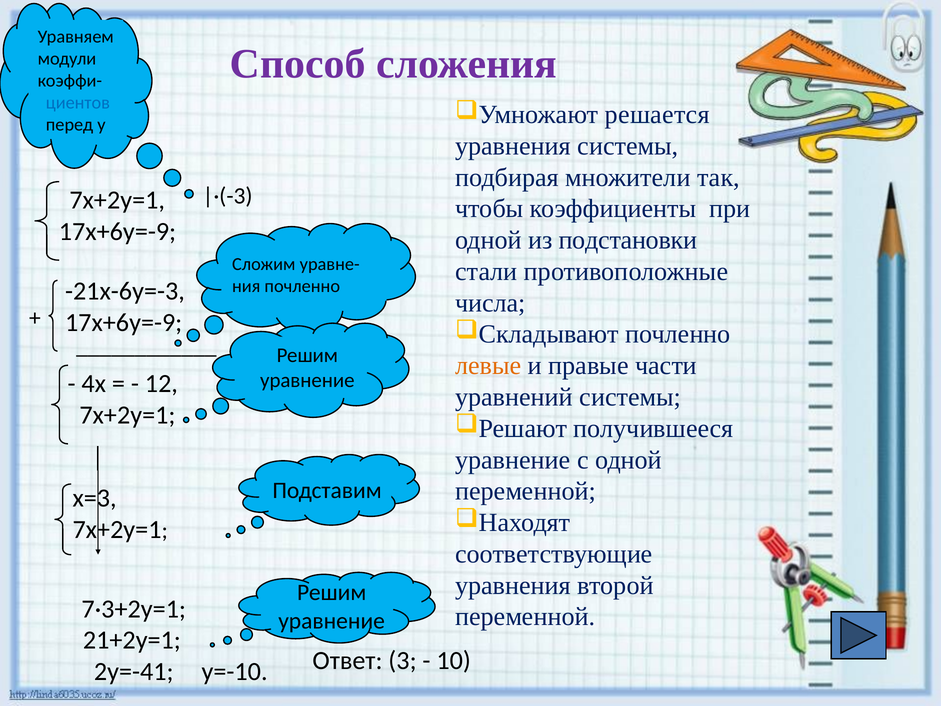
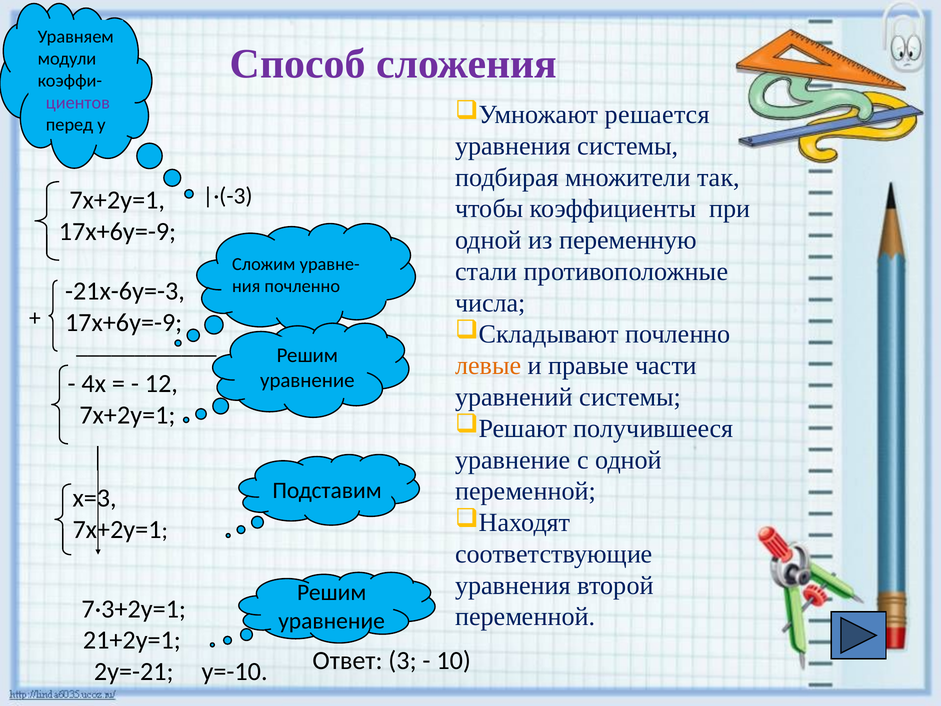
циентов colour: blue -> purple (78, 103)
подстановки: подстановки -> переменную (628, 240)
2у=-41: 2у=-41 -> 2у=-21 (134, 671)
